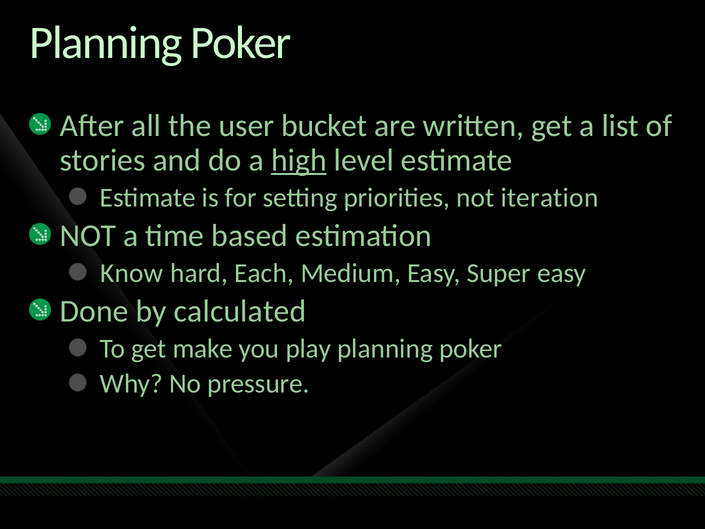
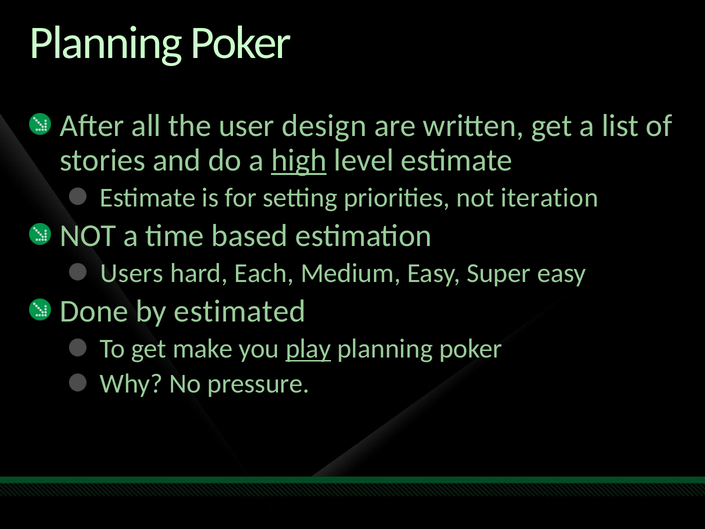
bucket: bucket -> design (324, 126)
Know: Know -> Users (132, 273)
calculated: calculated -> estimated (240, 311)
play underline: none -> present (308, 349)
